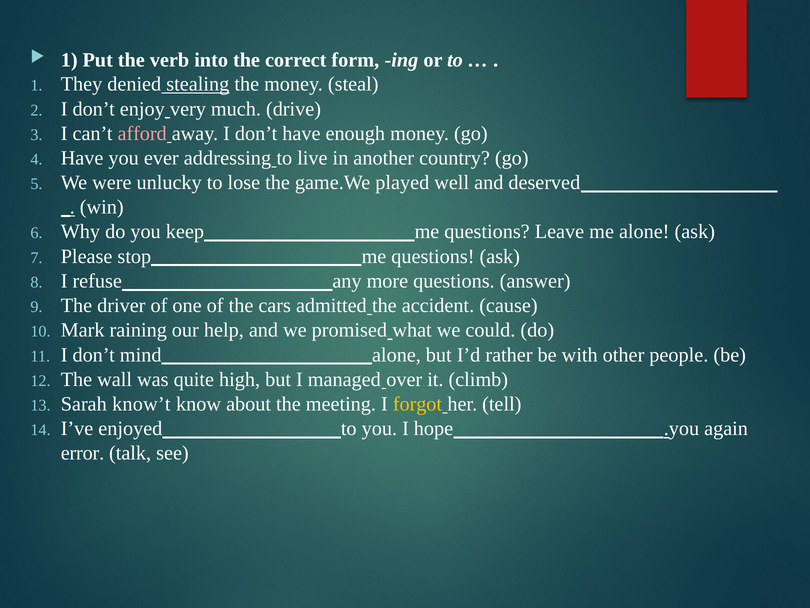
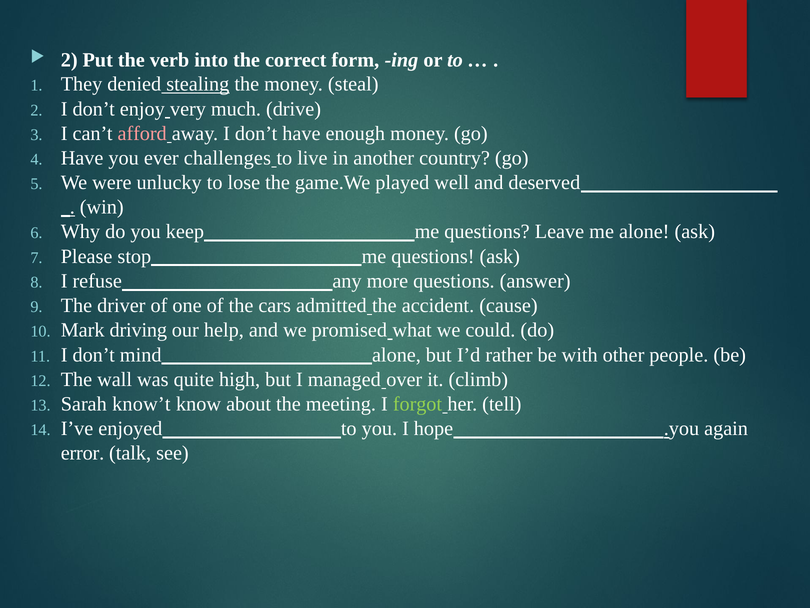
1: 1 -> 2 (69, 60)
addressing: addressing -> challenges (227, 158)
raining: raining -> driving (138, 330)
forgot colour: yellow -> light green (417, 404)
